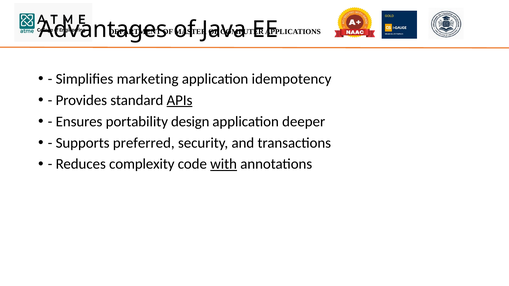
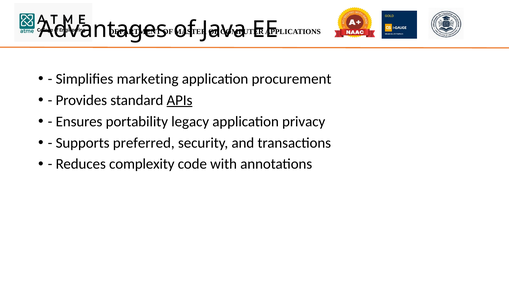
idempotency: idempotency -> procurement (292, 79)
design: design -> legacy (190, 122)
deeper: deeper -> privacy (304, 122)
with underline: present -> none (224, 164)
